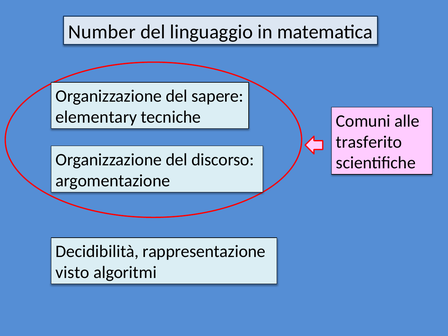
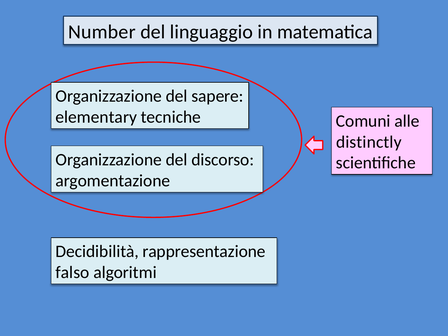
trasferito: trasferito -> distinctly (369, 142)
visto: visto -> falso (72, 272)
